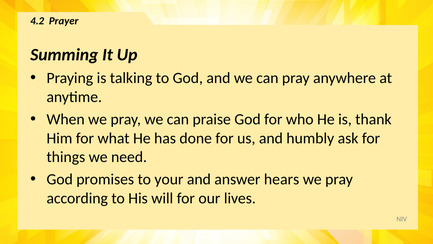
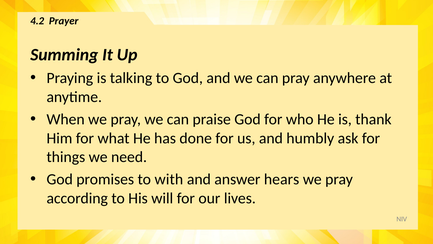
your: your -> with (169, 180)
